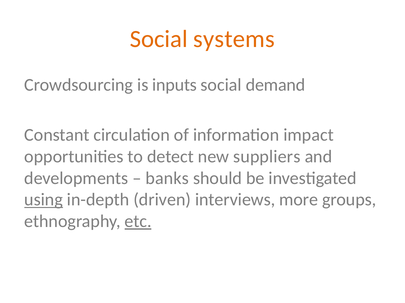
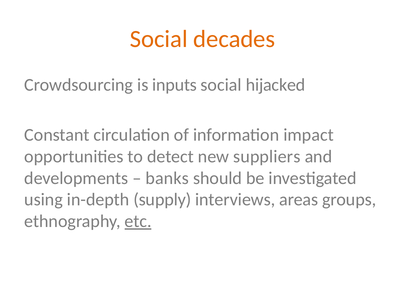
systems: systems -> decades (234, 39)
demand: demand -> hijacked (276, 85)
using underline: present -> none (44, 200)
driven: driven -> supply (162, 200)
more: more -> areas (299, 200)
